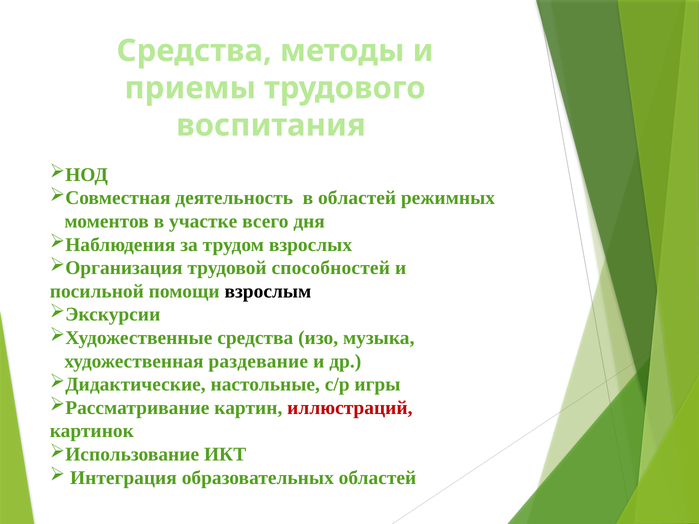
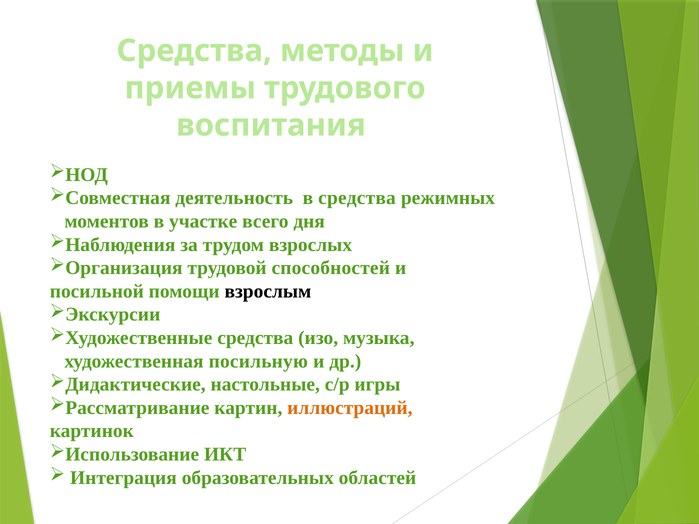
в областей: областей -> средства (357, 198)
раздевание: раздевание -> посильную (258, 361)
иллюстраций colour: red -> orange (350, 408)
